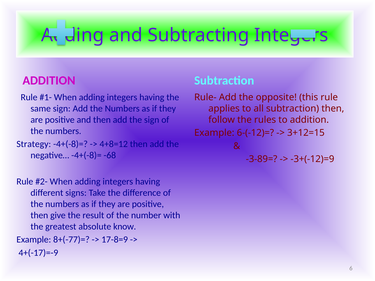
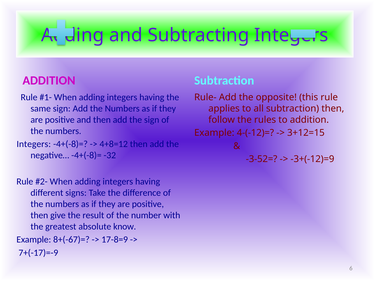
6-(-12)=: 6-(-12)= -> 4-(-12)= (255, 133)
Strategy: Strategy -> Integers (34, 144)
-68: -68 -> -32 (110, 155)
-3-89=: -3-89= -> -3-52= (262, 159)
8+(-77)=: 8+(-77)= -> 8+(-67)= (71, 240)
4+(-17)=-9: 4+(-17)=-9 -> 7+(-17)=-9 (38, 253)
